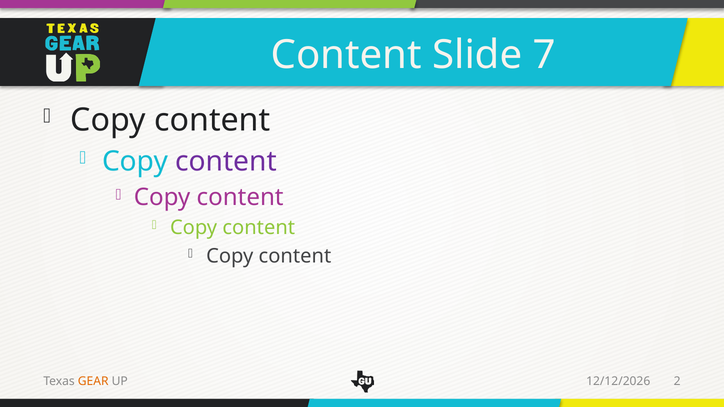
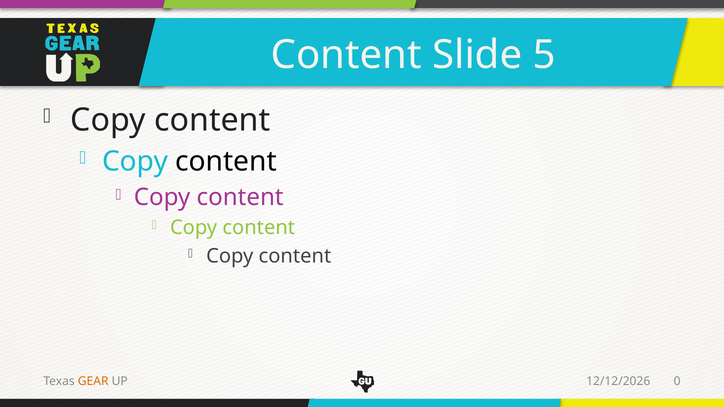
7: 7 -> 5 (544, 55)
content colour: purple -> black (226, 162)
2: 2 -> 0 (677, 382)
